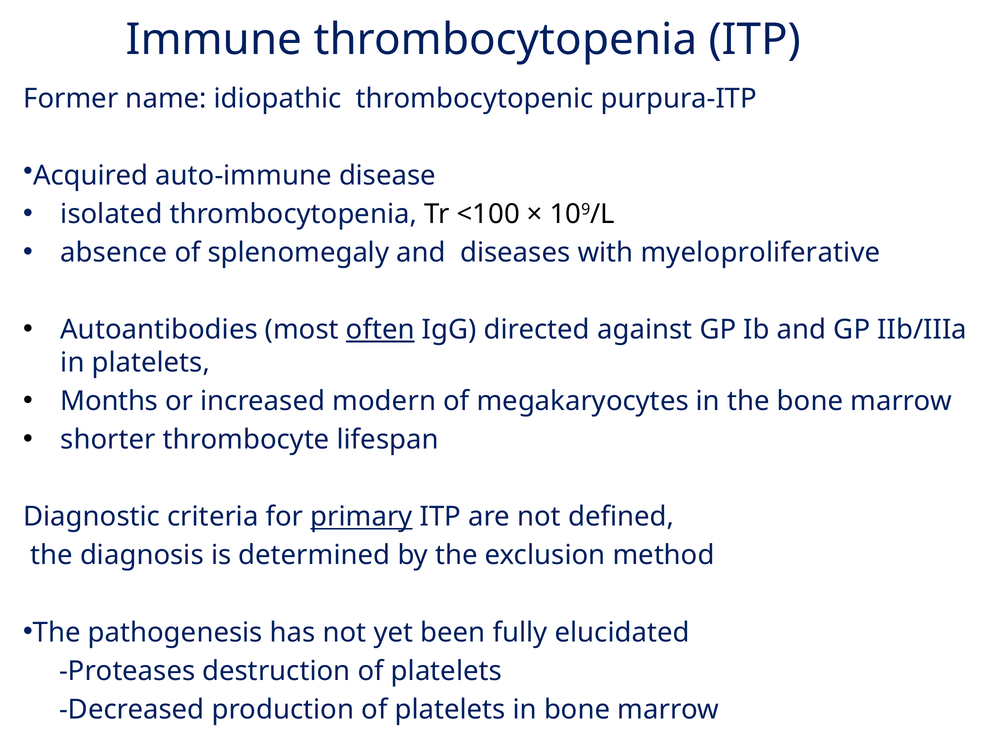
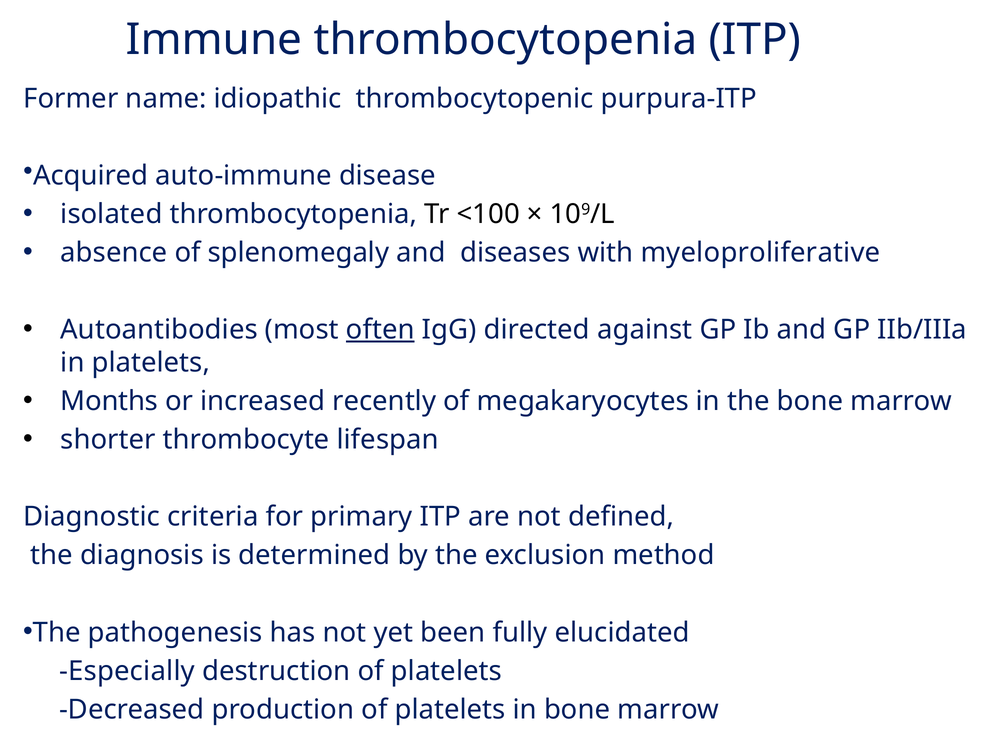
modern: modern -> recently (384, 401)
primary underline: present -> none (361, 517)
Proteases: Proteases -> Especially (127, 671)
